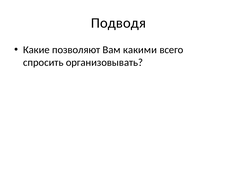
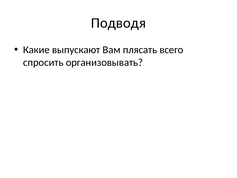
позволяют: позволяют -> выпускают (76, 50)
какими: какими -> плясать (140, 50)
